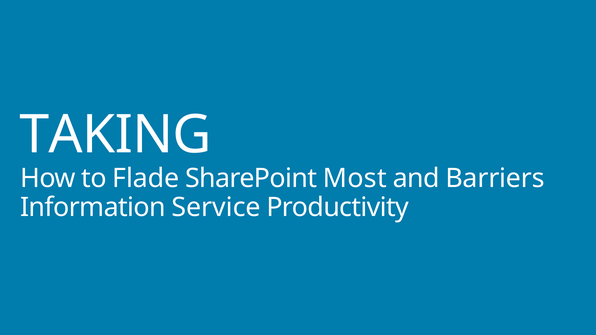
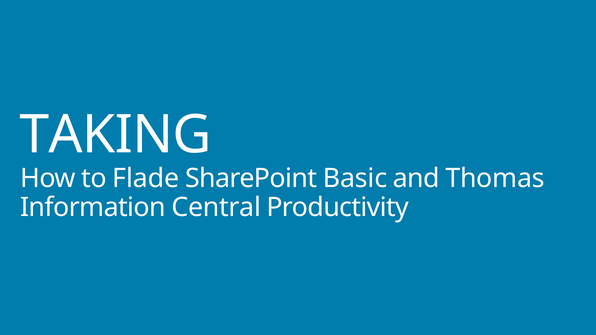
Most: Most -> Basic (355, 178)
Barriers: Barriers -> Thomas (495, 178)
Service: Service -> Central (216, 207)
